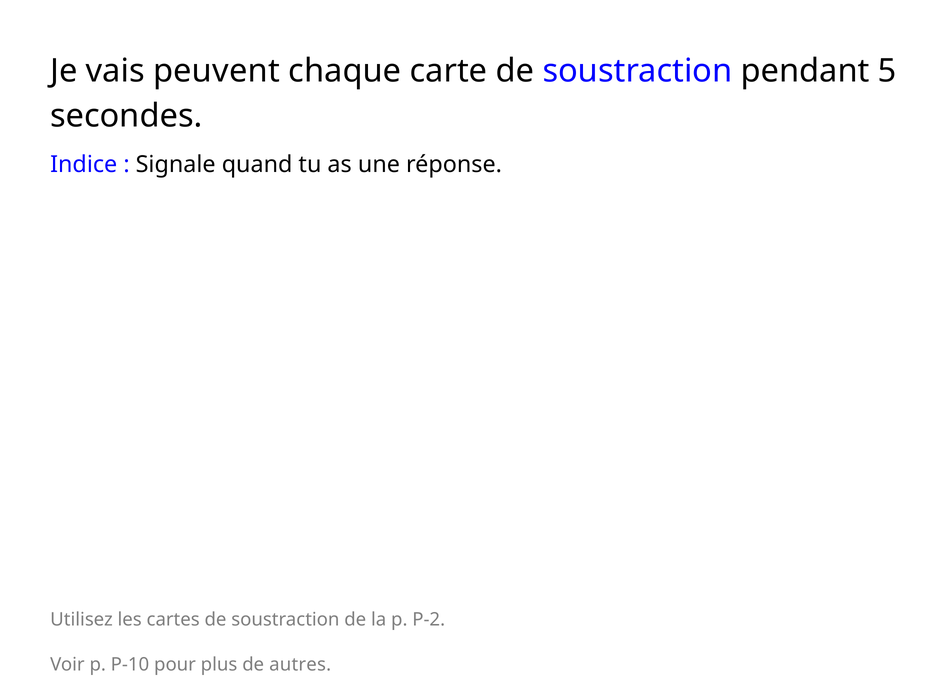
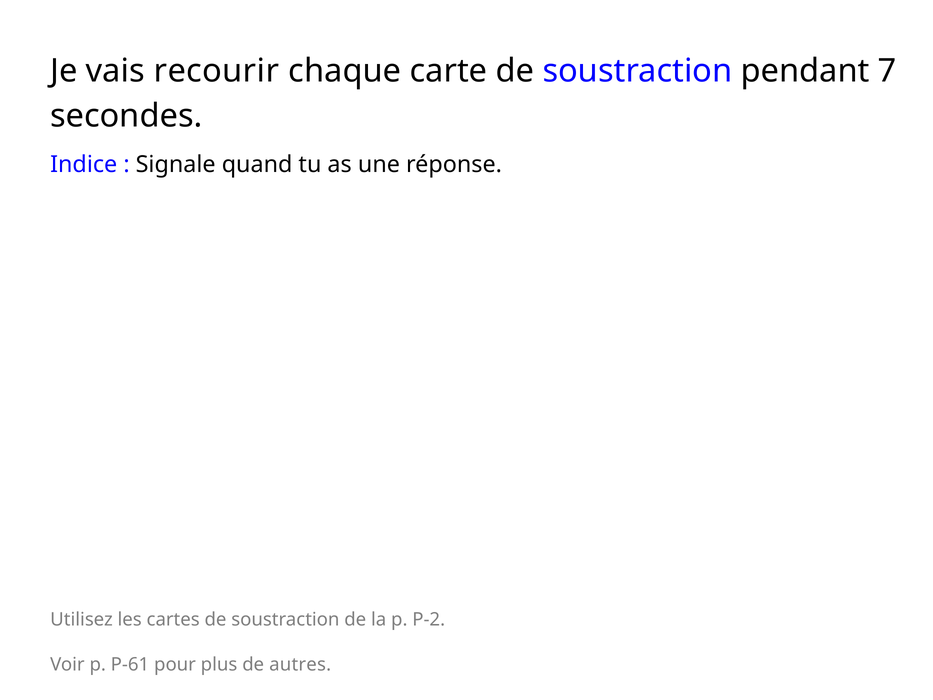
peuvent: peuvent -> recourir (216, 71)
5: 5 -> 7 (887, 71)
P-10: P-10 -> P-61 (130, 664)
